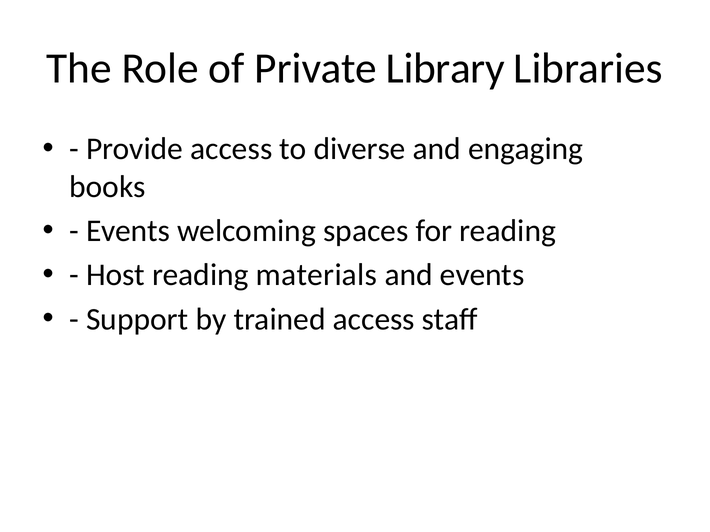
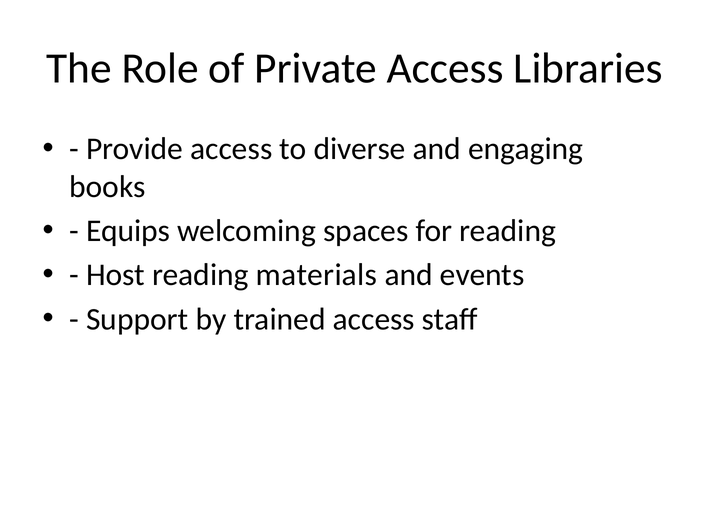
Private Library: Library -> Access (445, 69)
Events: Events -> Equips (128, 231)
